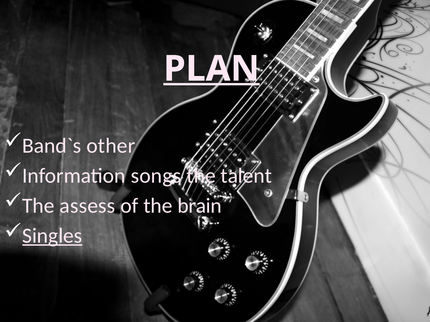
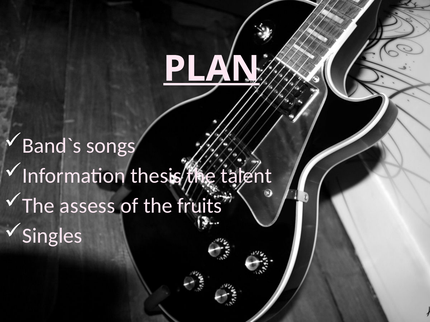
other: other -> songs (111, 146)
songs: songs -> thesis (156, 176)
brain: brain -> fruits (200, 206)
Singles underline: present -> none (52, 236)
